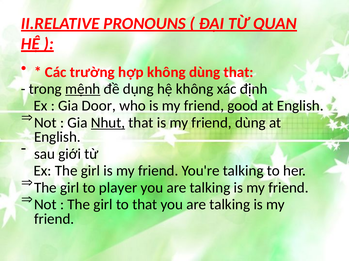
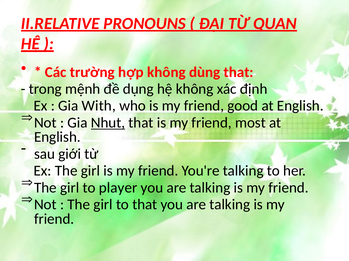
mệnh underline: present -> none (83, 89)
Door: Door -> With (99, 106)
friend dùng: dùng -> most (250, 123)
